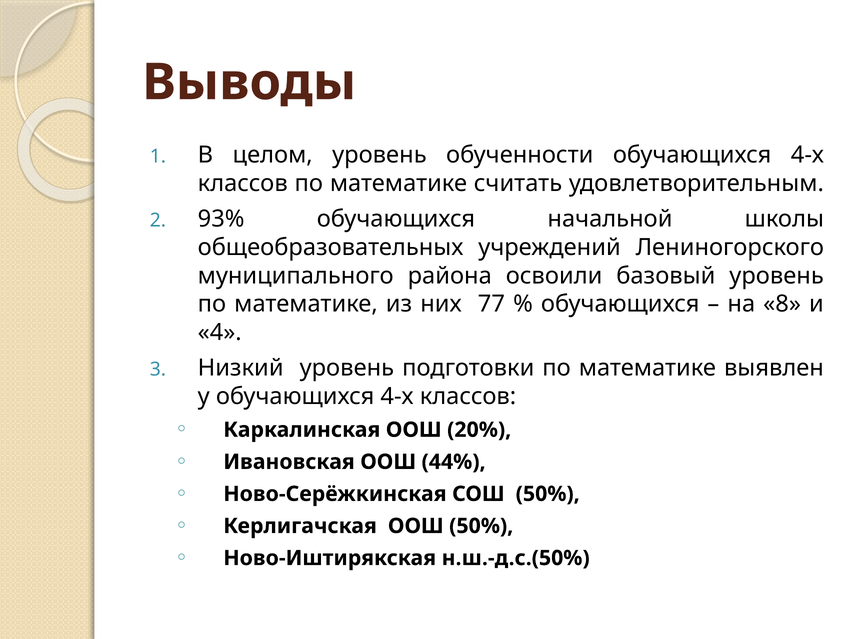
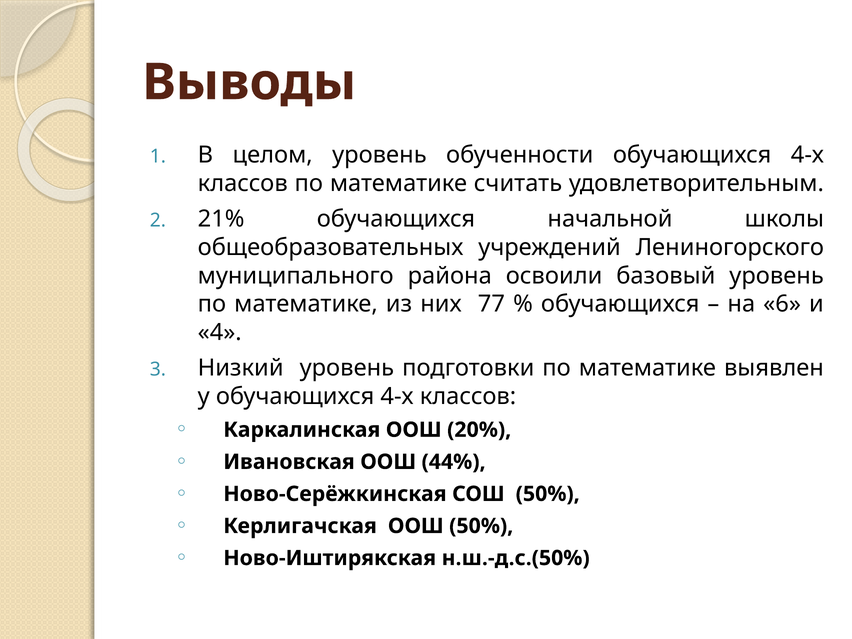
93%: 93% -> 21% (221, 219)
8: 8 -> 6 (782, 304)
